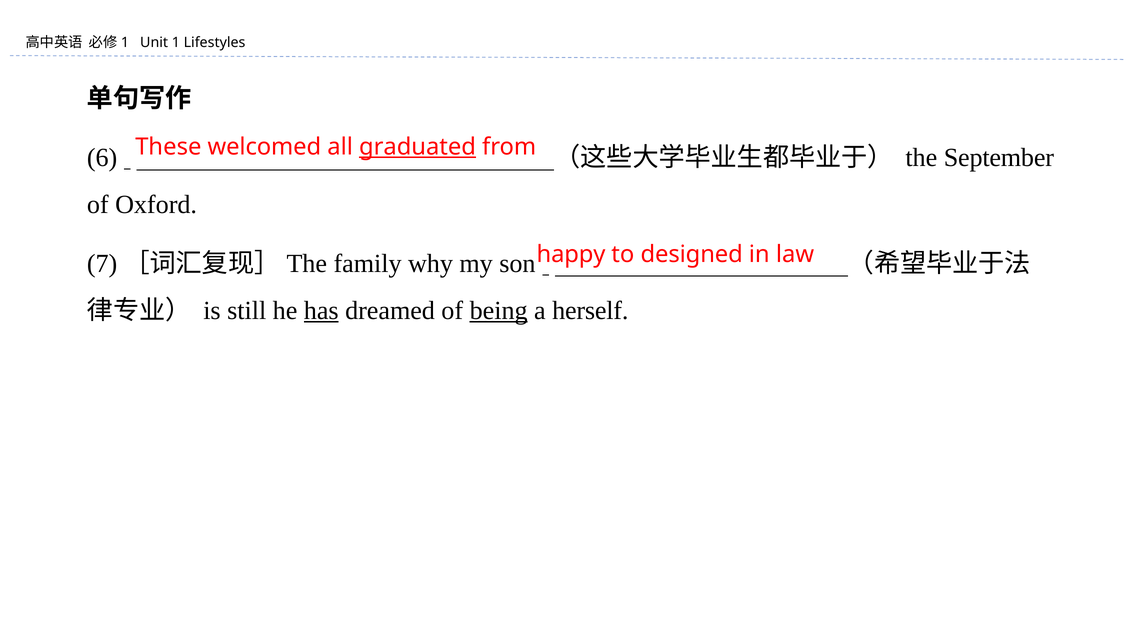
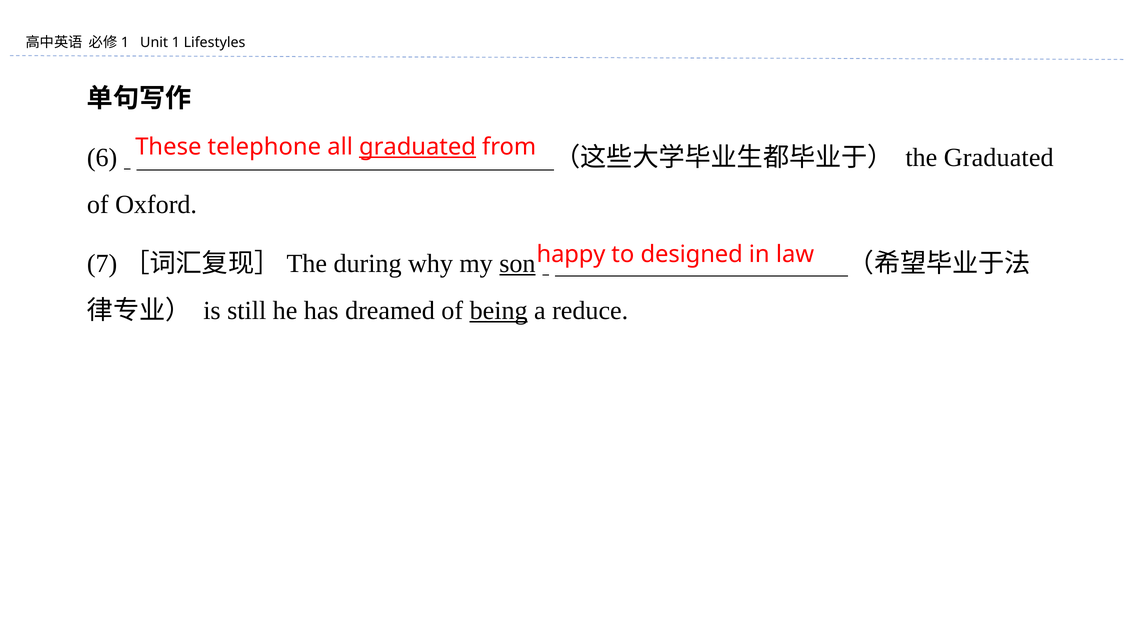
welcomed: welcomed -> telephone (264, 147)
the September: September -> Graduated (999, 157)
family: family -> during (368, 263)
son underline: none -> present (517, 263)
has underline: present -> none (321, 310)
herself: herself -> reduce (590, 310)
